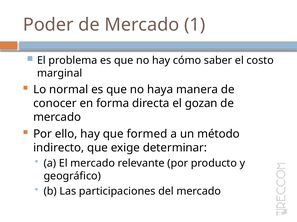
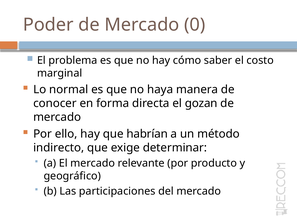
1: 1 -> 0 (195, 25)
formed: formed -> habrían (147, 134)
